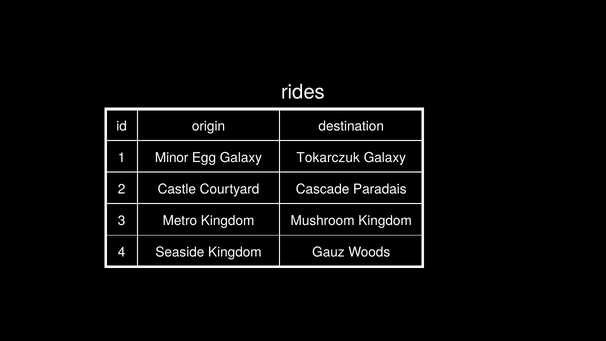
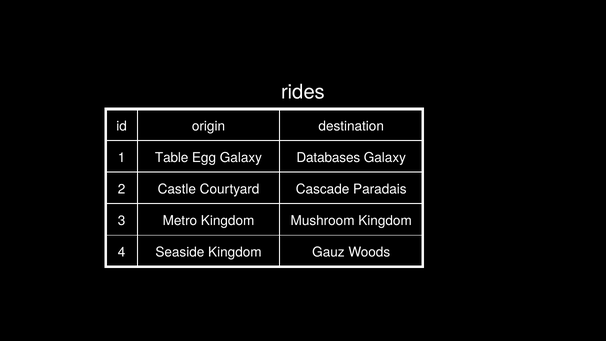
Minor: Minor -> Table (172, 158)
Tokarczuk: Tokarczuk -> Databases (328, 158)
